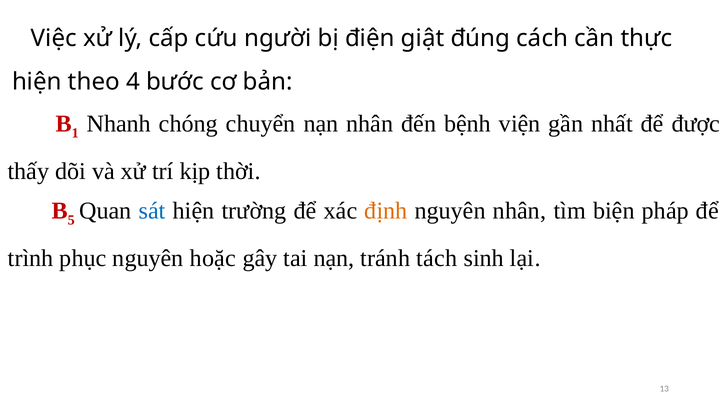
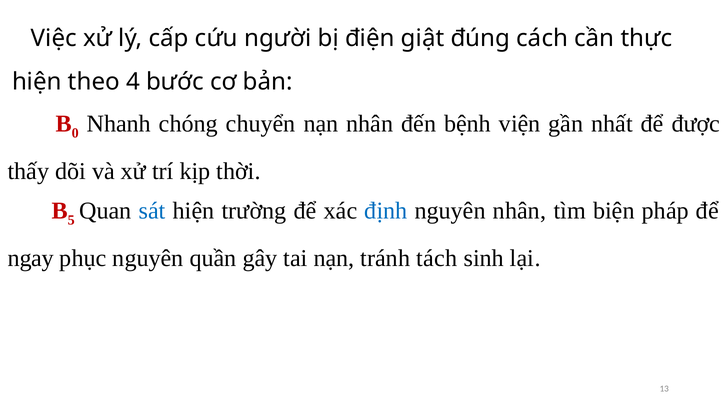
1: 1 -> 0 (75, 133)
định colour: orange -> blue (386, 211)
trình: trình -> ngay (31, 259)
hoặc: hoặc -> quần (213, 259)
